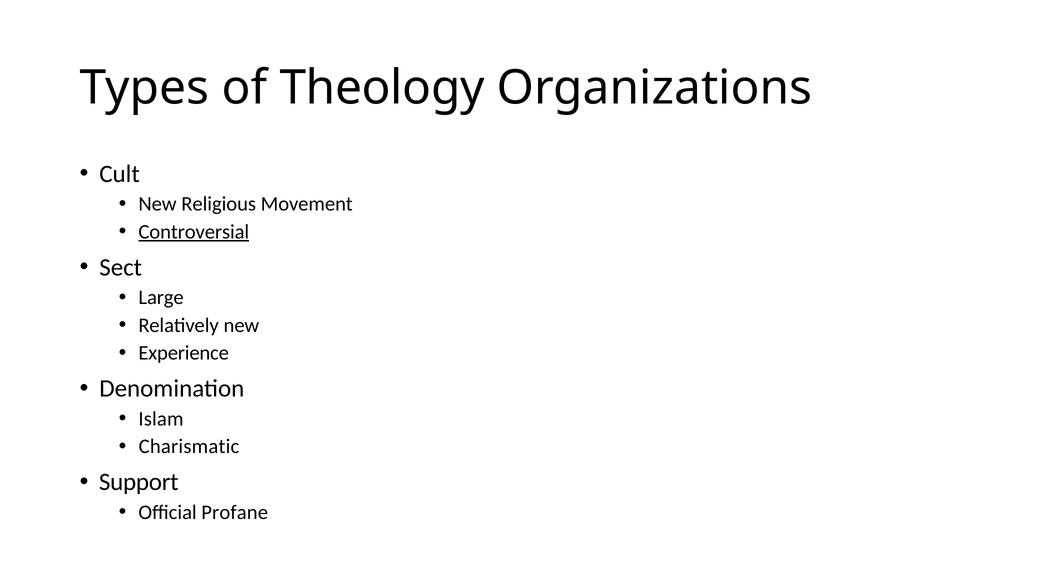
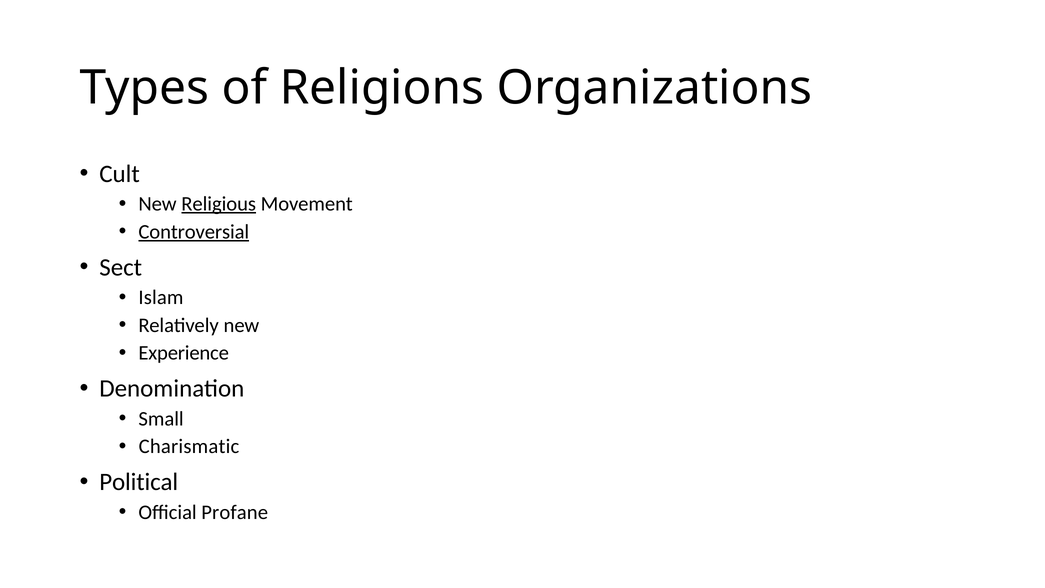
Theology: Theology -> Religions (382, 88)
Religious underline: none -> present (219, 204)
Large: Large -> Islam (161, 297)
Islam: Islam -> Small (161, 419)
Support: Support -> Political (139, 482)
